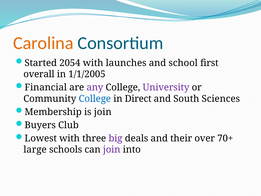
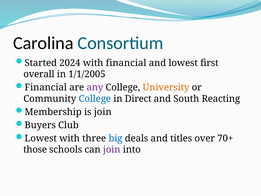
Carolina colour: orange -> black (43, 43)
2054: 2054 -> 2024 (70, 63)
with launches: launches -> financial (126, 63)
and school: school -> lowest (183, 63)
University colour: purple -> orange (166, 87)
Sciences: Sciences -> Reacting (221, 99)
big colour: purple -> blue (115, 138)
their: their -> titles (181, 138)
large: large -> those (35, 149)
